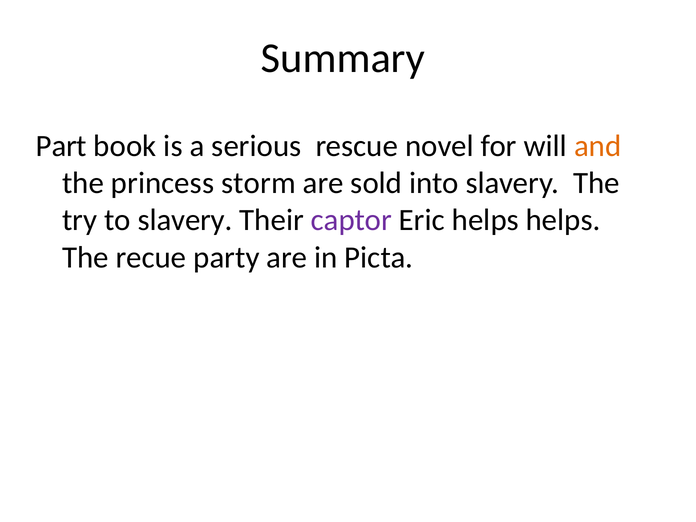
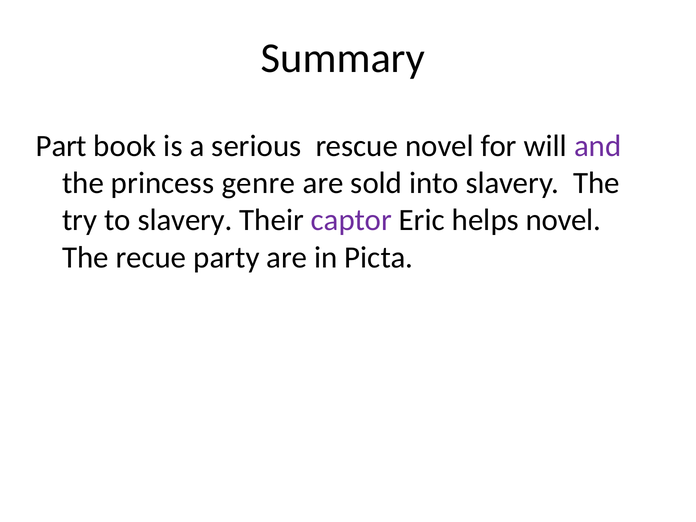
and colour: orange -> purple (598, 146)
storm: storm -> genre (258, 183)
helps helps: helps -> novel (563, 220)
